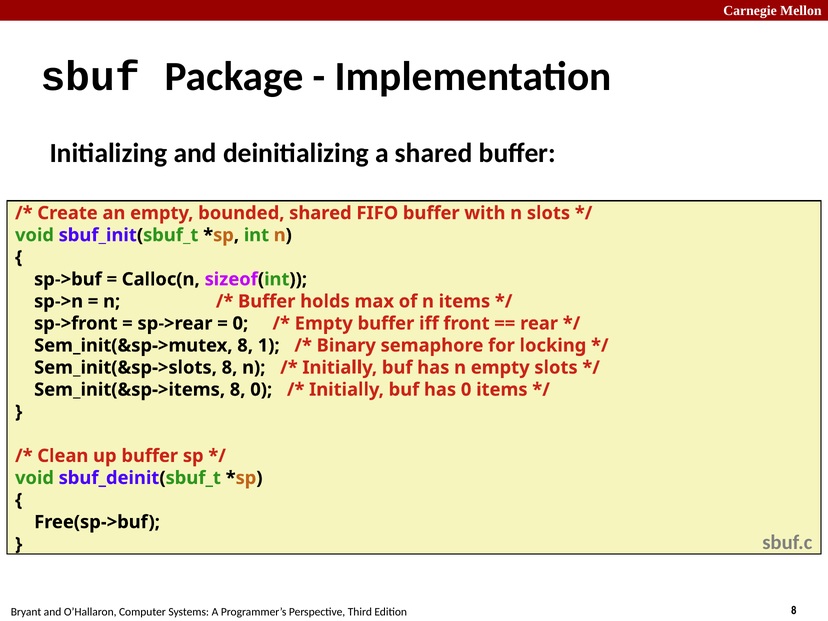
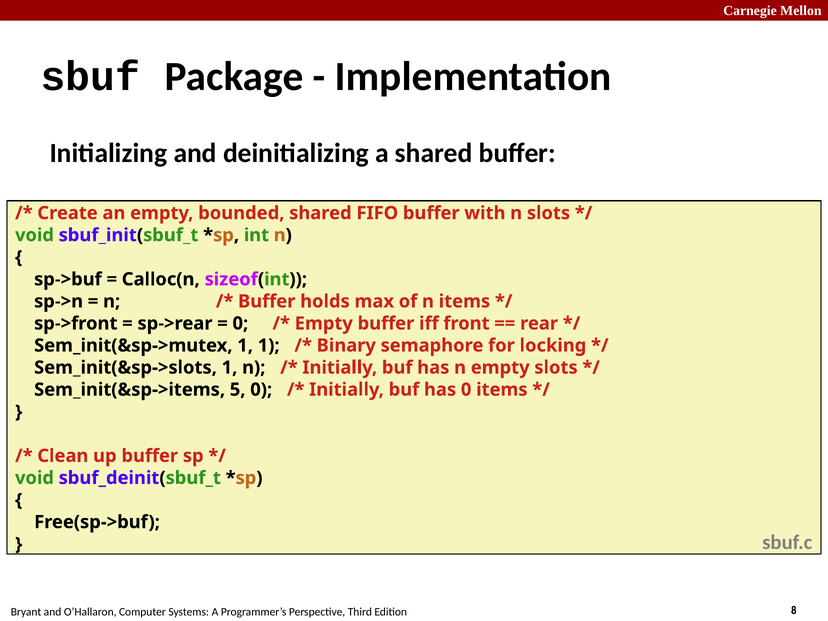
Sem_init(&sp->mutex 8: 8 -> 1 (245, 346)
Sem_init(&sp->slots 8: 8 -> 1 (229, 368)
Sem_init(&sp->items 8: 8 -> 5 (238, 390)
